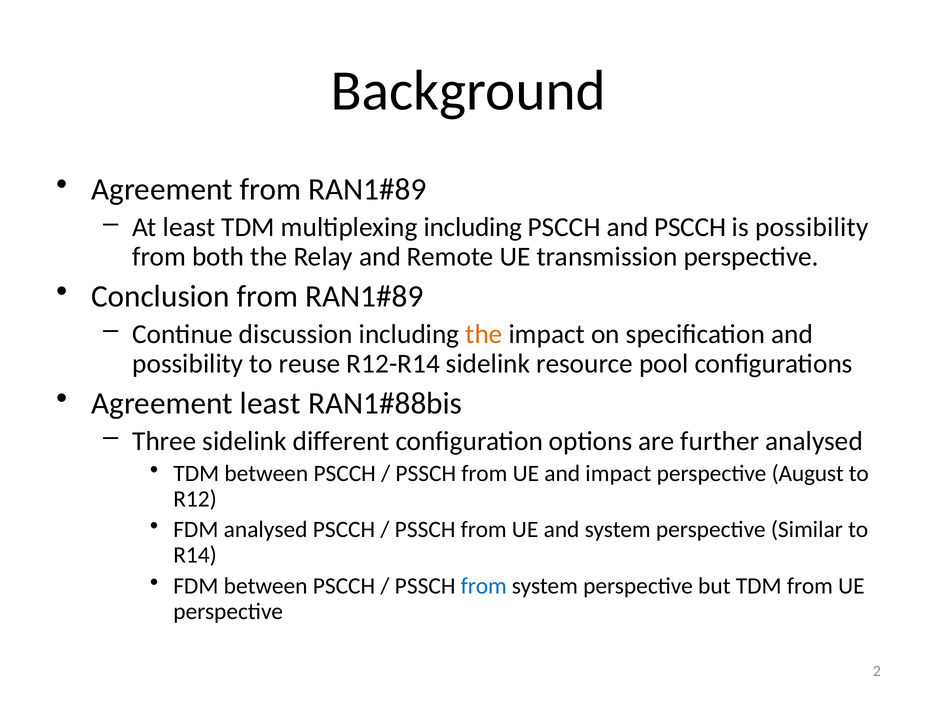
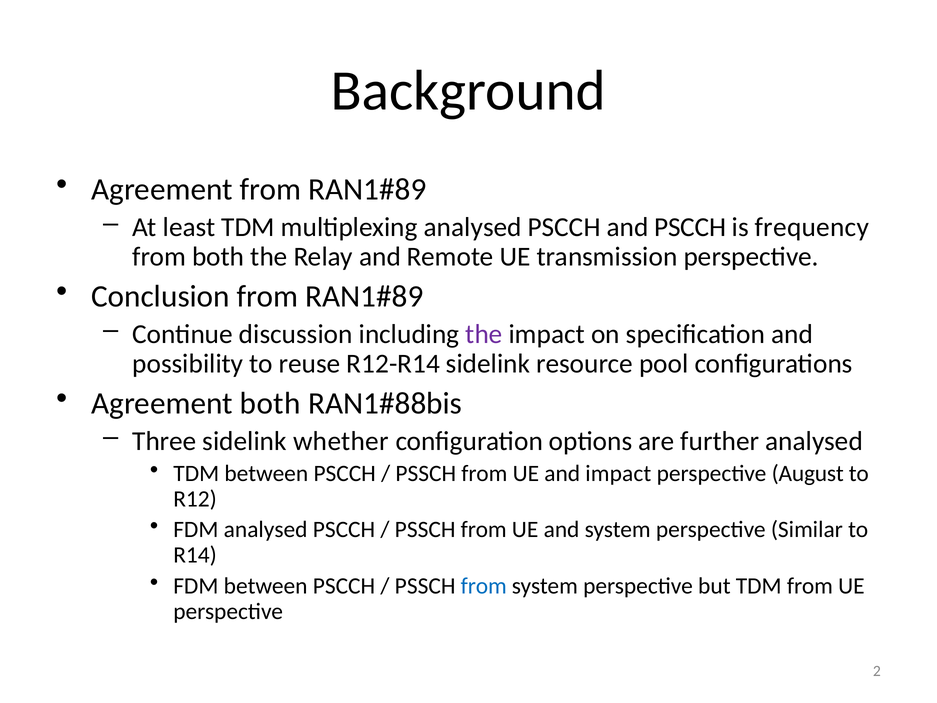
multiplexing including: including -> analysed (473, 227)
is possibility: possibility -> frequency (812, 227)
the colour: orange -> purple (484, 334)
Agreement least: least -> both (270, 403)
different: different -> whether (341, 441)
